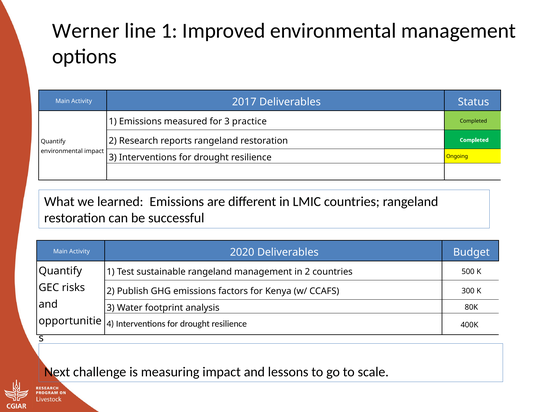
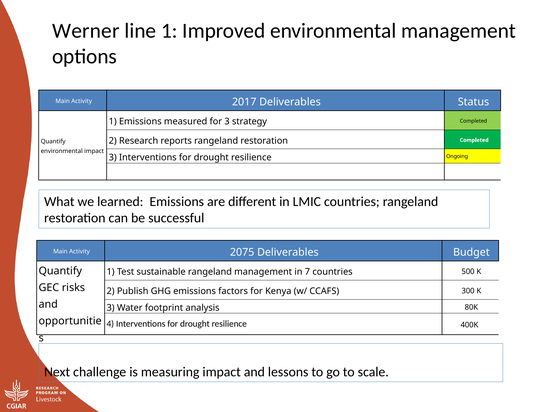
practice: practice -> strategy (249, 122)
2020: 2020 -> 2075 (242, 252)
in 2: 2 -> 7 (307, 272)
